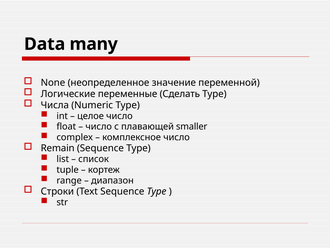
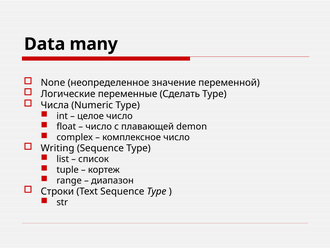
smaller: smaller -> demon (192, 126)
Remain: Remain -> Writing (58, 148)
